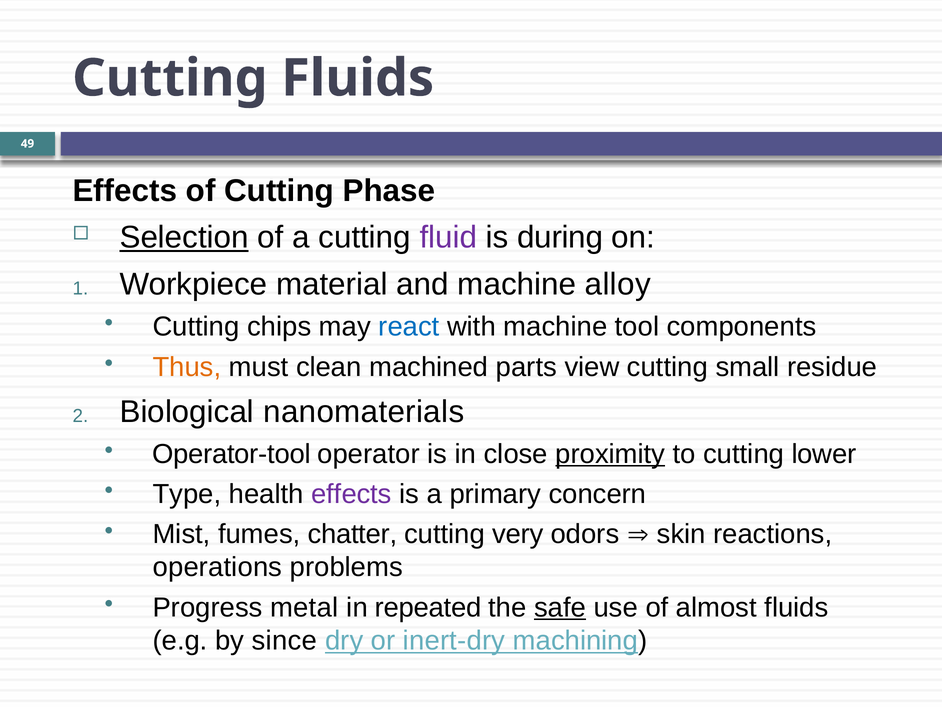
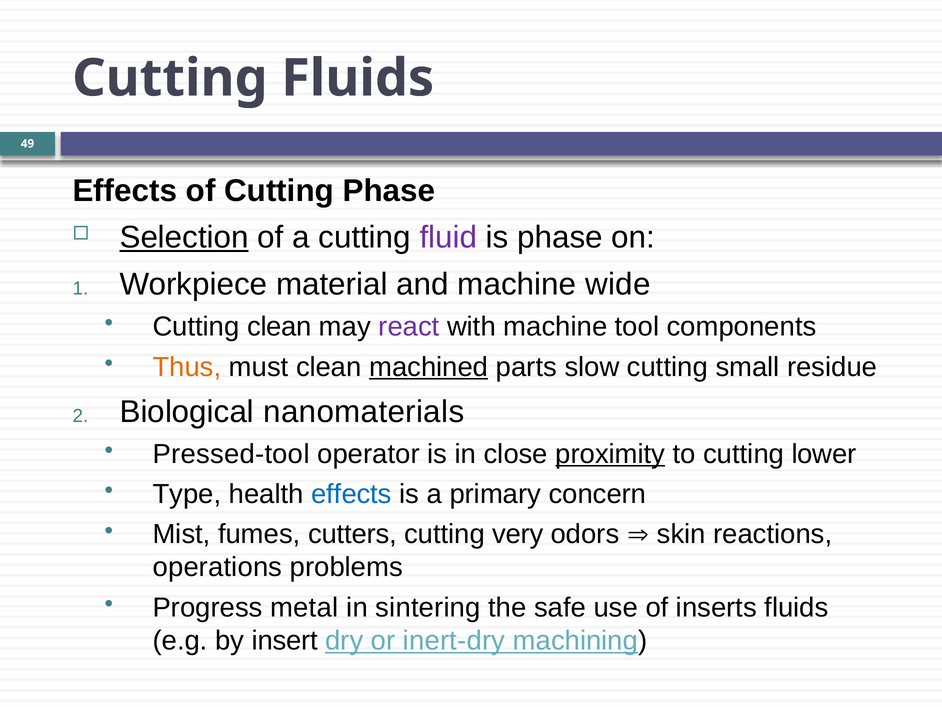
is during: during -> phase (560, 237)
alloy: alloy -> wide (618, 284)
Cutting chips: chips -> clean (279, 327)
react colour: blue -> purple (409, 327)
machined underline: none -> present (429, 367)
view: view -> slow (592, 367)
Operator-tool: Operator-tool -> Pressed-tool (231, 454)
effects colour: purple -> blue (351, 494)
chatter: chatter -> cutters (352, 534)
repeated: repeated -> sintering (428, 607)
safe underline: present -> none (560, 607)
almost: almost -> inserts (716, 607)
since: since -> insert (285, 640)
